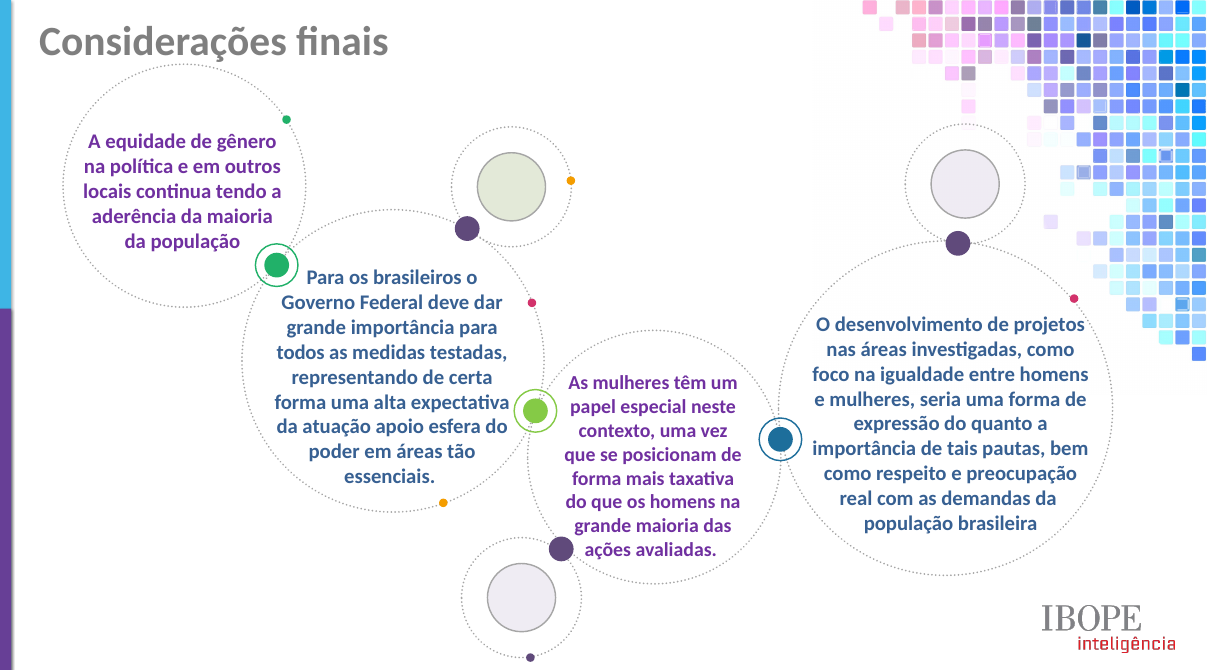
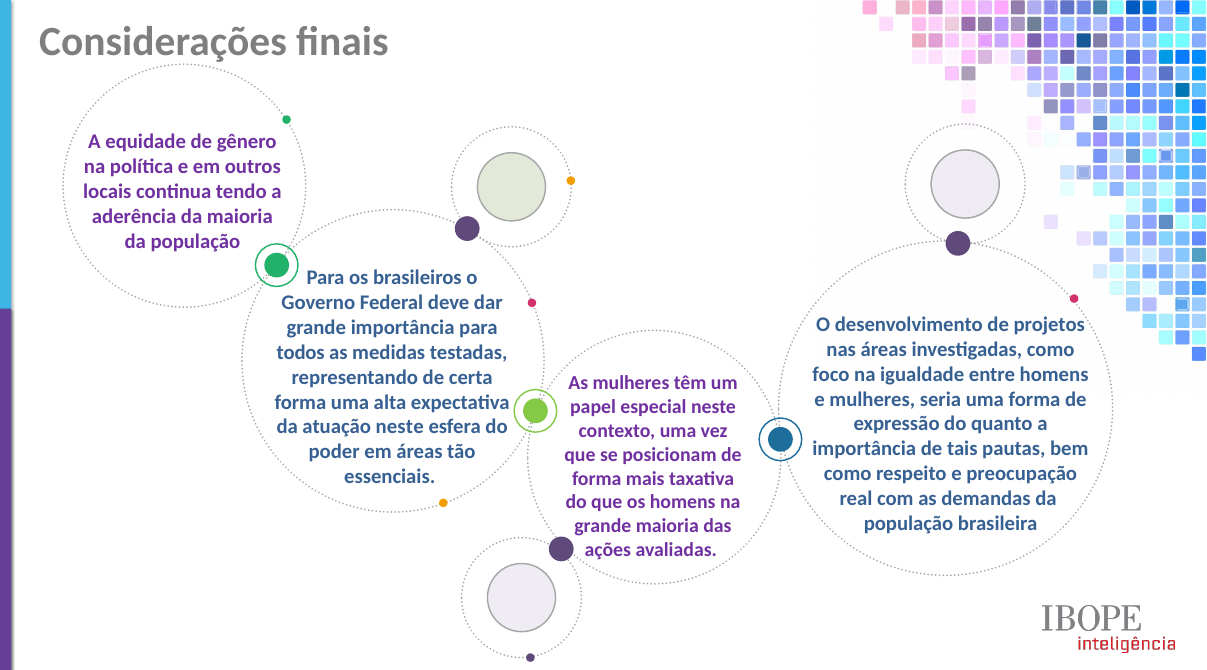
atuação apoio: apoio -> neste (400, 427)
